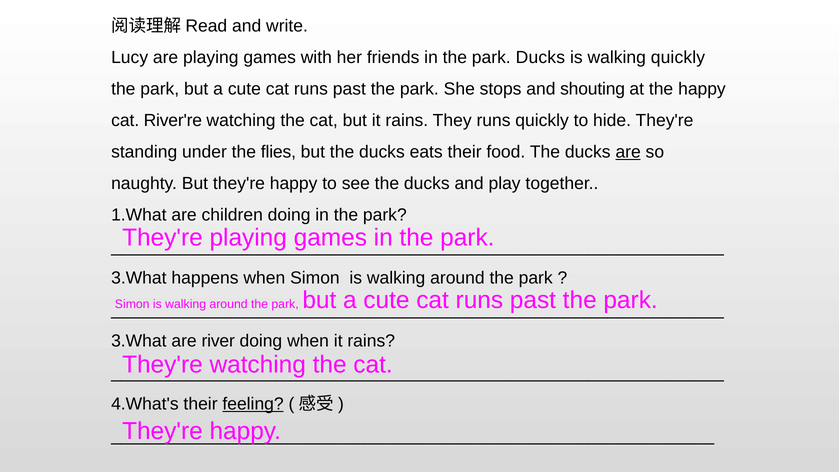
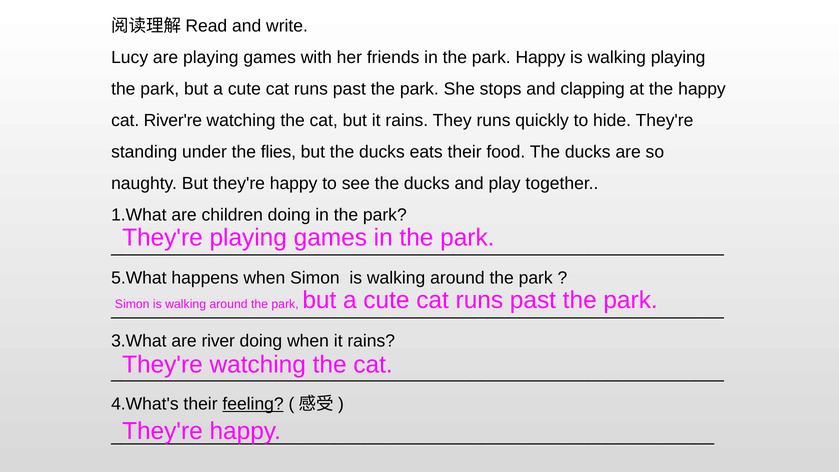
park Ducks: Ducks -> Happy (541, 58)
walking quickly: quickly -> playing (678, 58)
shouting: shouting -> clapping (593, 89)
are underline: present -> none (628, 152)
3.What: 3.What -> 5.What (139, 278)
